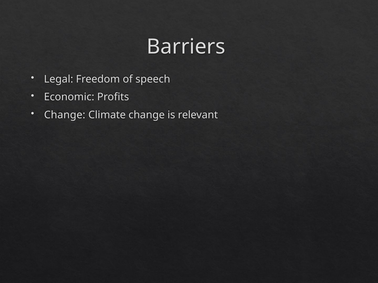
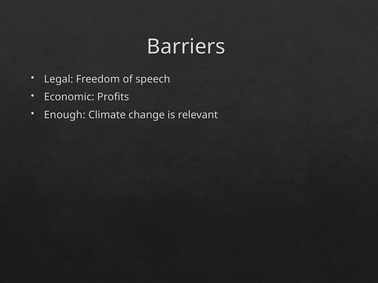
Change: Change -> Enough (65, 115)
